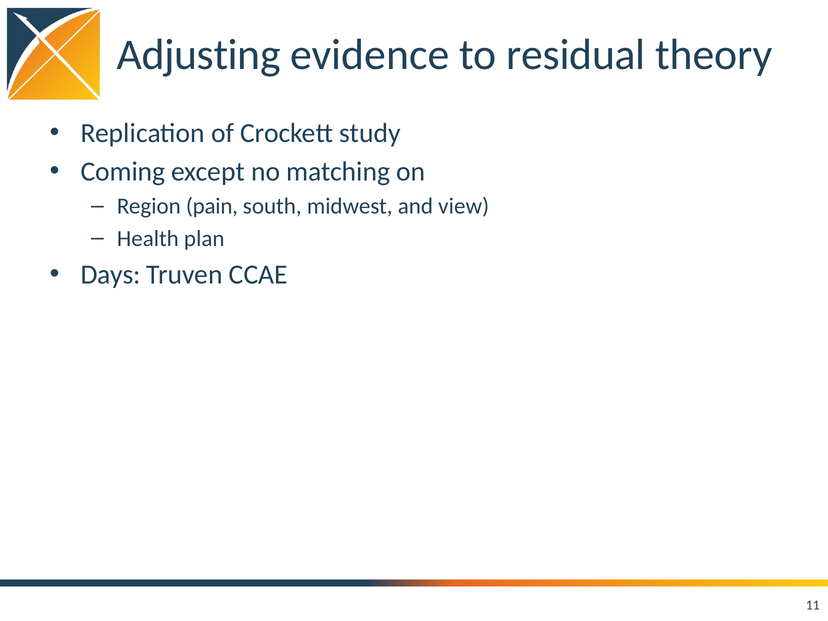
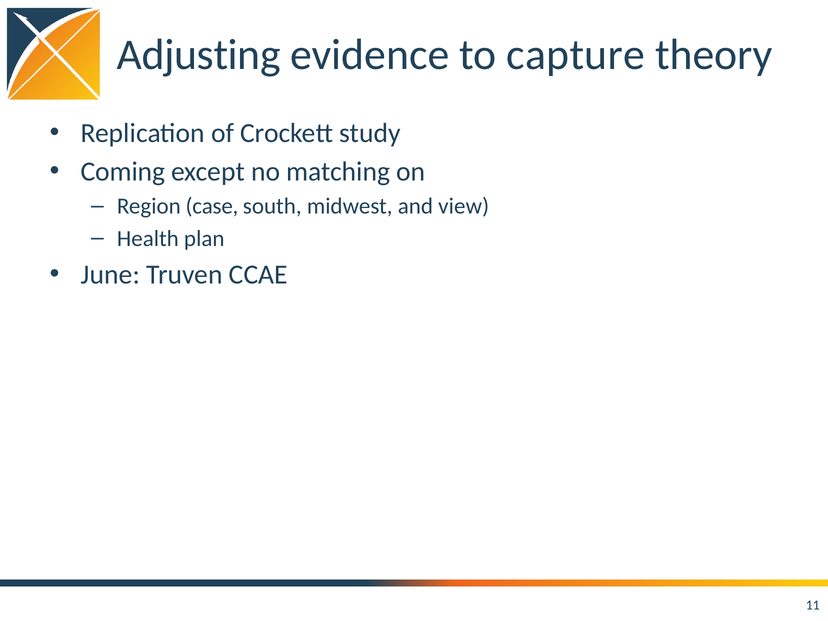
residual: residual -> capture (576, 55)
pain: pain -> case (212, 206)
Days: Days -> June (110, 275)
